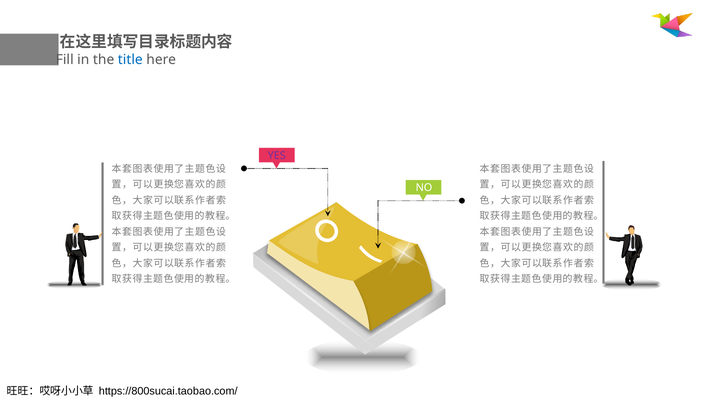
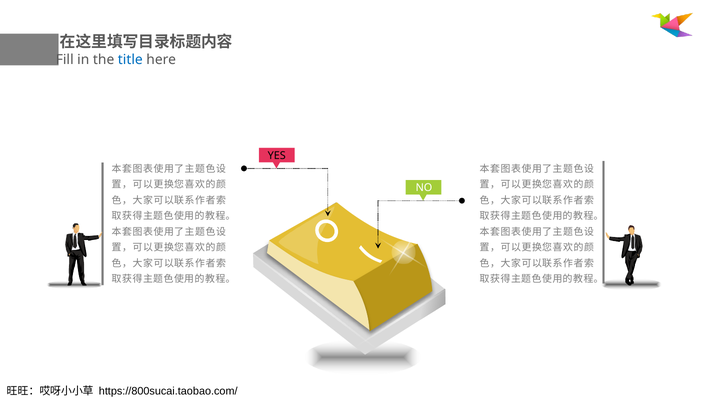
YES colour: purple -> black (277, 156)
